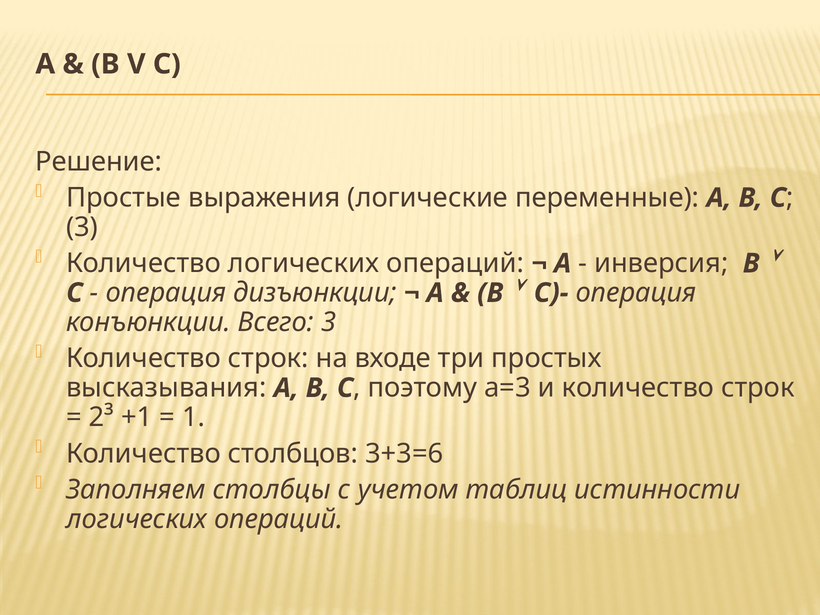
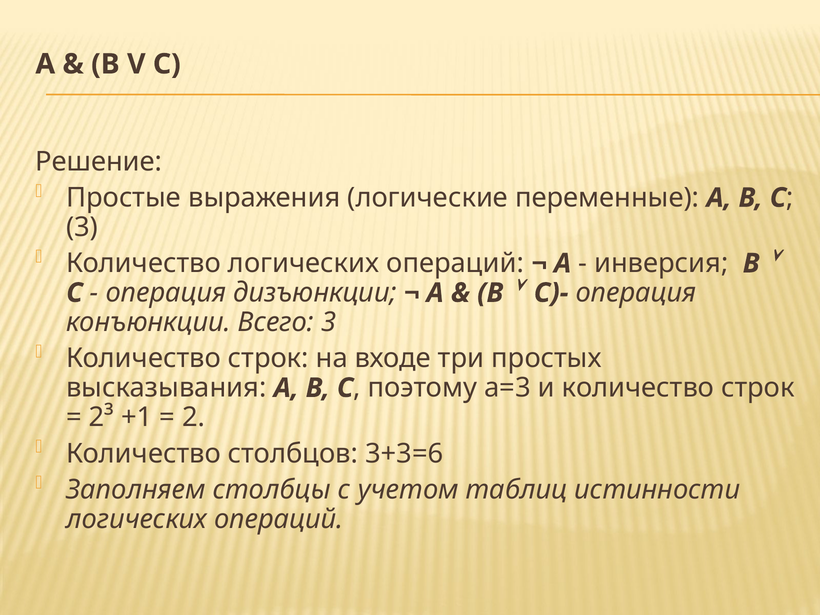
1: 1 -> 2 (194, 417)
